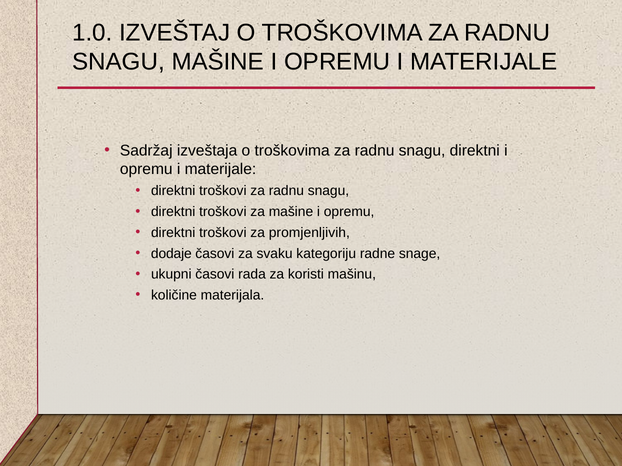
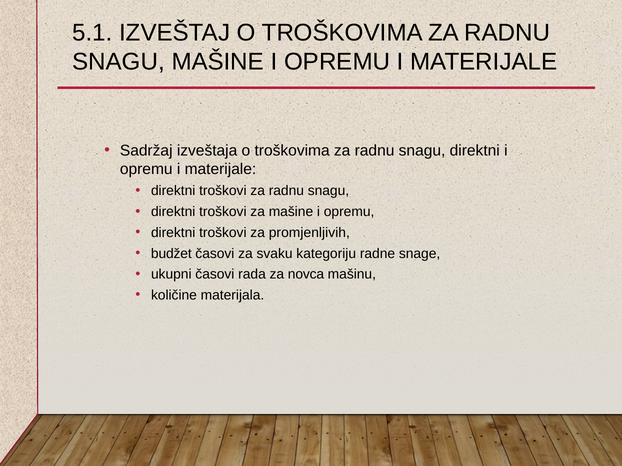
1.0: 1.0 -> 5.1 (92, 33)
dodaje: dodaje -> budžet (171, 254)
koristi: koristi -> novca (306, 275)
